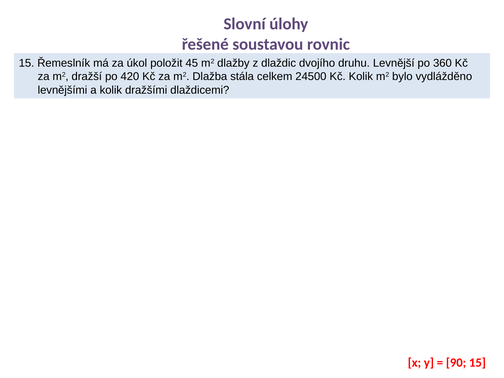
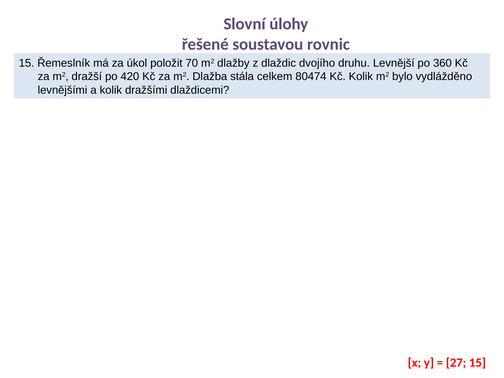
45: 45 -> 70 (192, 63)
24500: 24500 -> 80474 (311, 77)
90: 90 -> 27 (456, 363)
